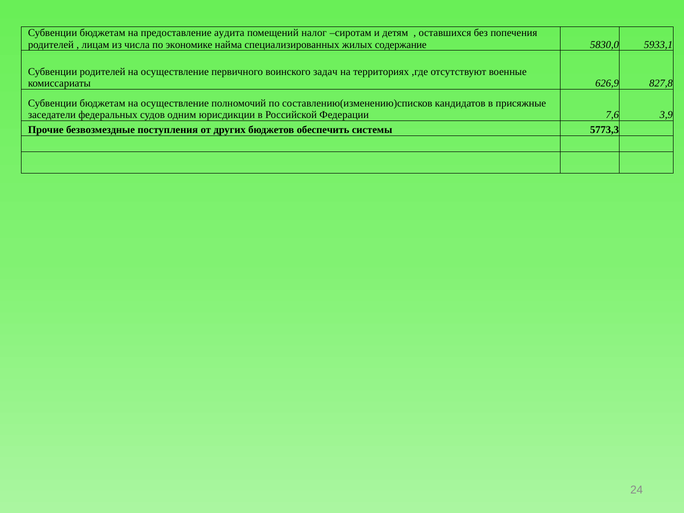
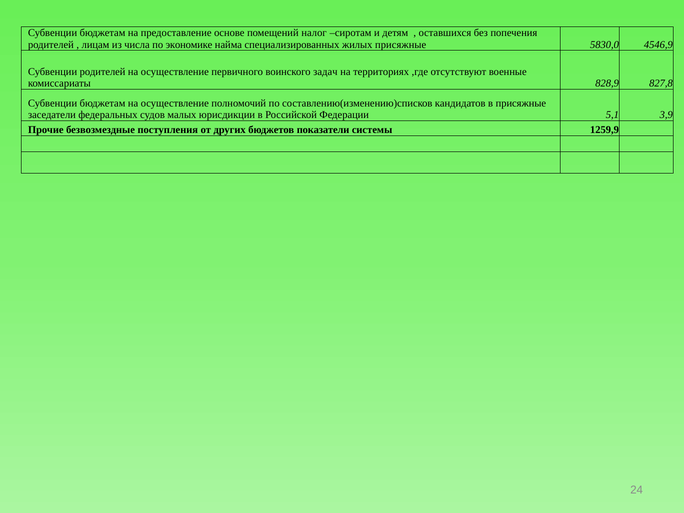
аудита: аудита -> основе (229, 33)
жилых содержание: содержание -> присяжные (401, 45)
5933,1: 5933,1 -> 4546,9 (658, 45)
626,9: 626,9 -> 828,9 (607, 83)
одним: одним -> малых (182, 115)
7,6: 7,6 -> 5,1 (612, 115)
обеспечить: обеспечить -> показатели (323, 130)
5773,3: 5773,3 -> 1259,9 (604, 130)
